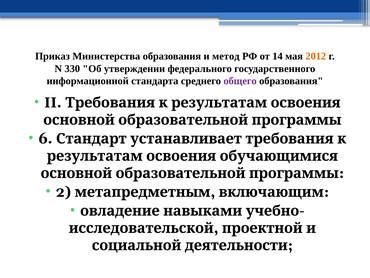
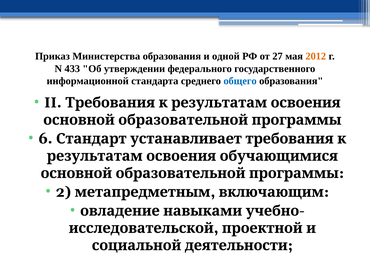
метод: метод -> одной (226, 56)
14: 14 -> 27 (278, 56)
330: 330 -> 433 (72, 69)
общего colour: purple -> blue (240, 81)
